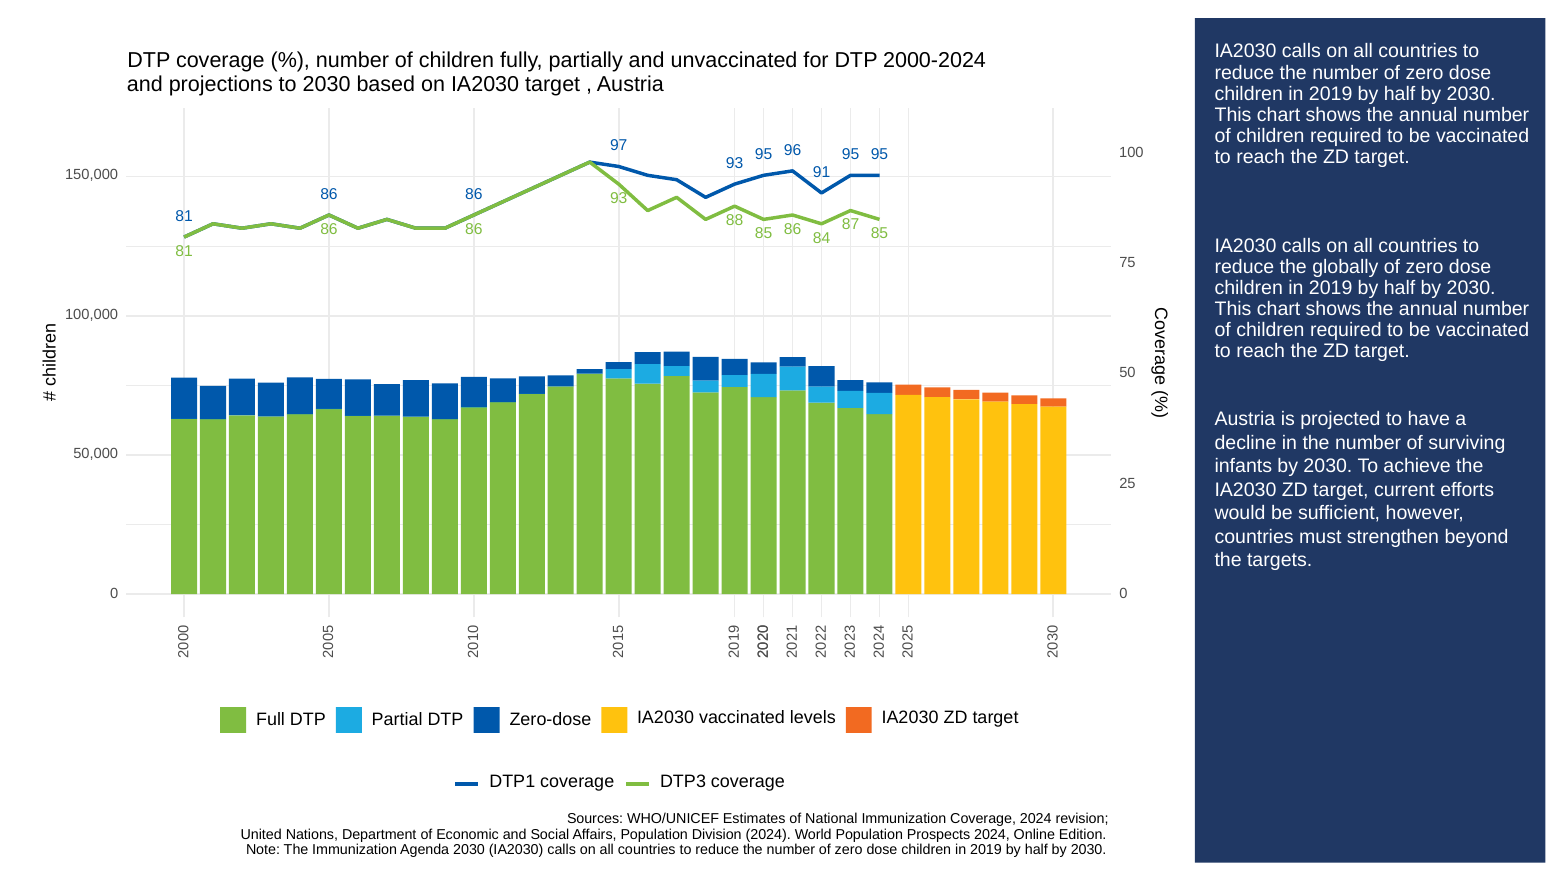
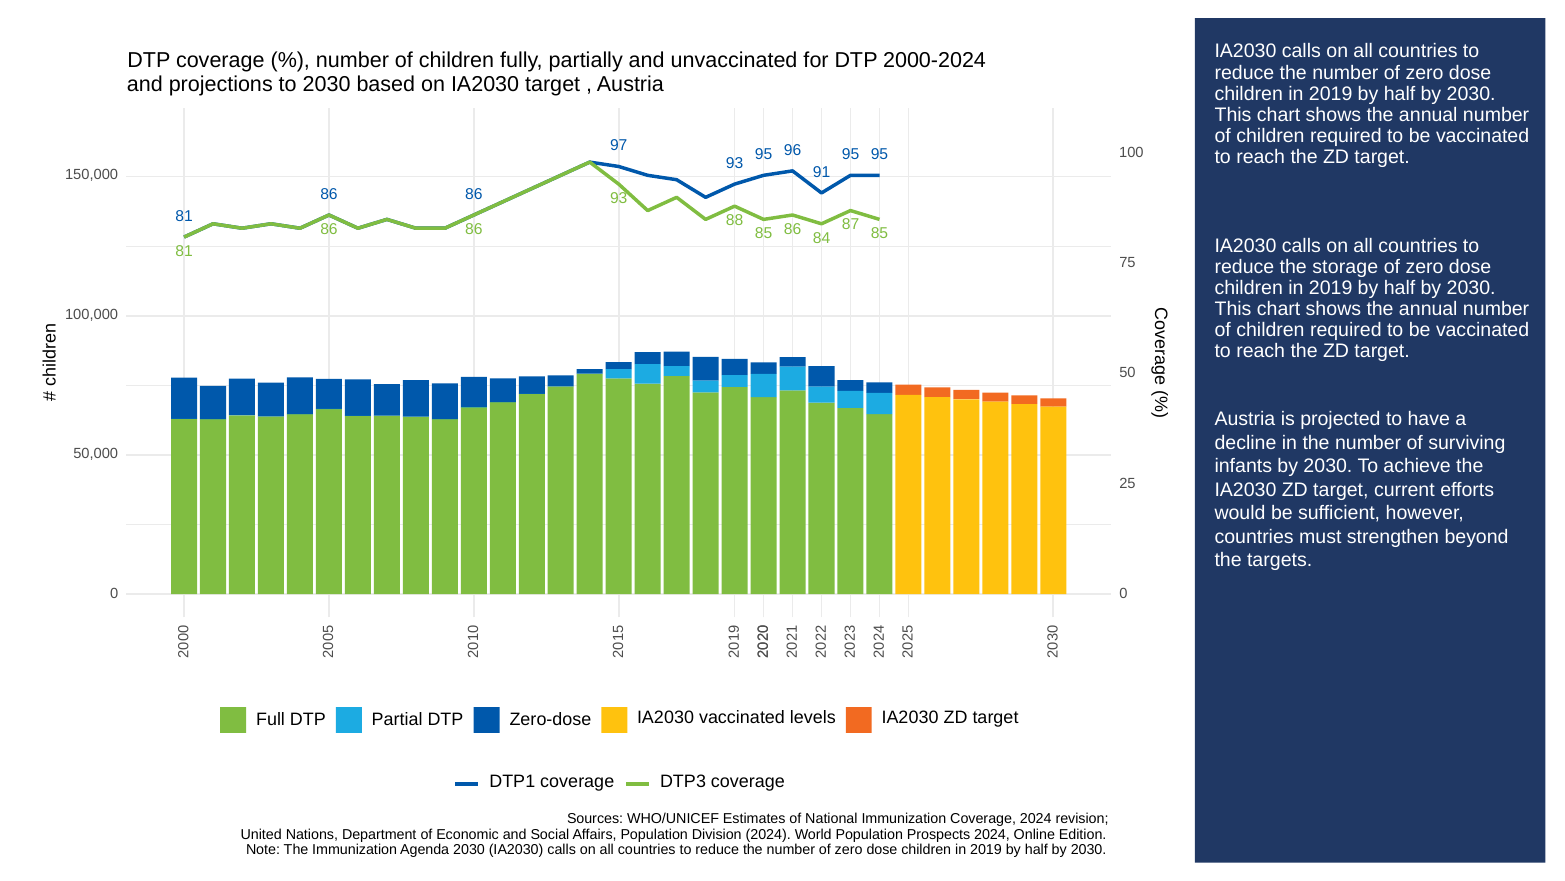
globally: globally -> storage (1345, 267)
